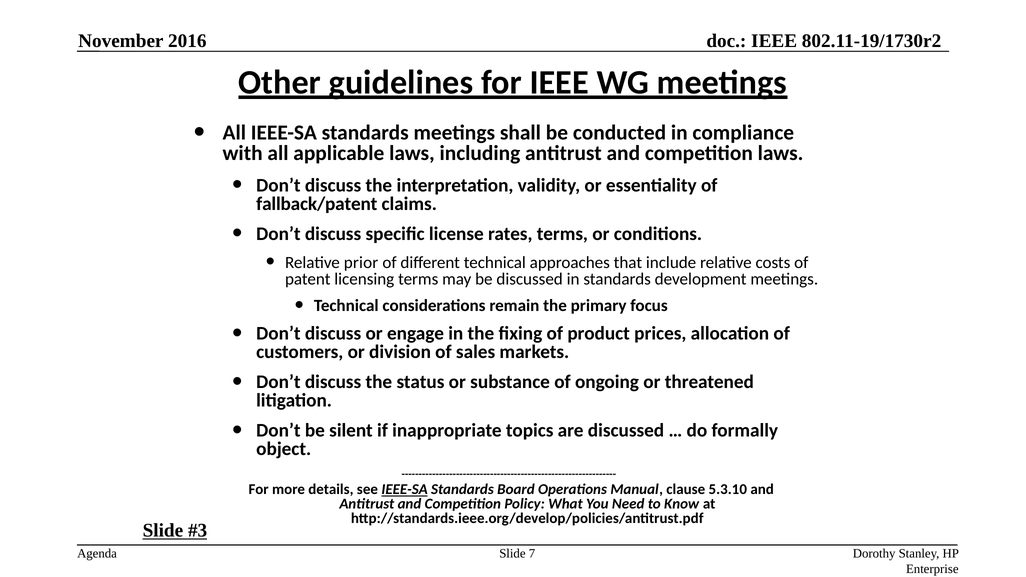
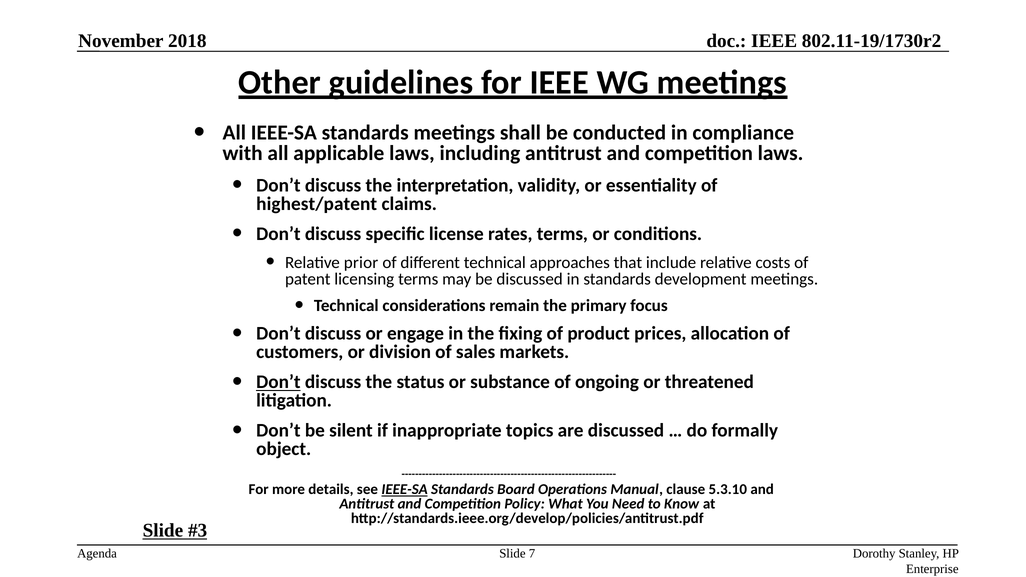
2016: 2016 -> 2018 (187, 41)
fallback/patent: fallback/patent -> highest/patent (317, 204)
Don’t underline: none -> present (278, 382)
